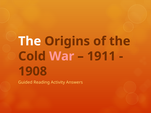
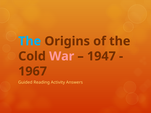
The colour: white -> light blue (30, 41)
1911: 1911 -> 1947 (101, 56)
1908: 1908 -> 1967 (33, 71)
